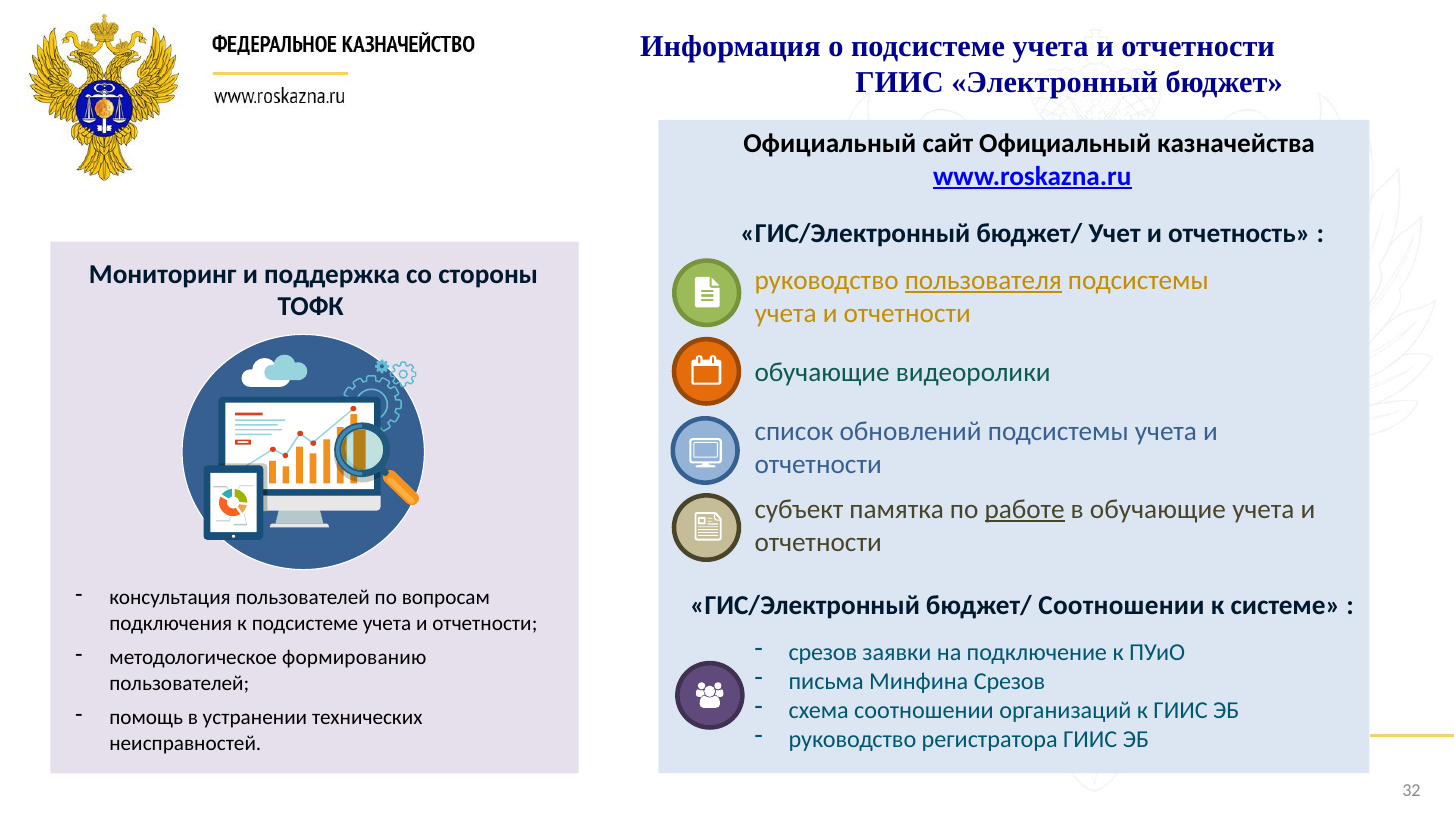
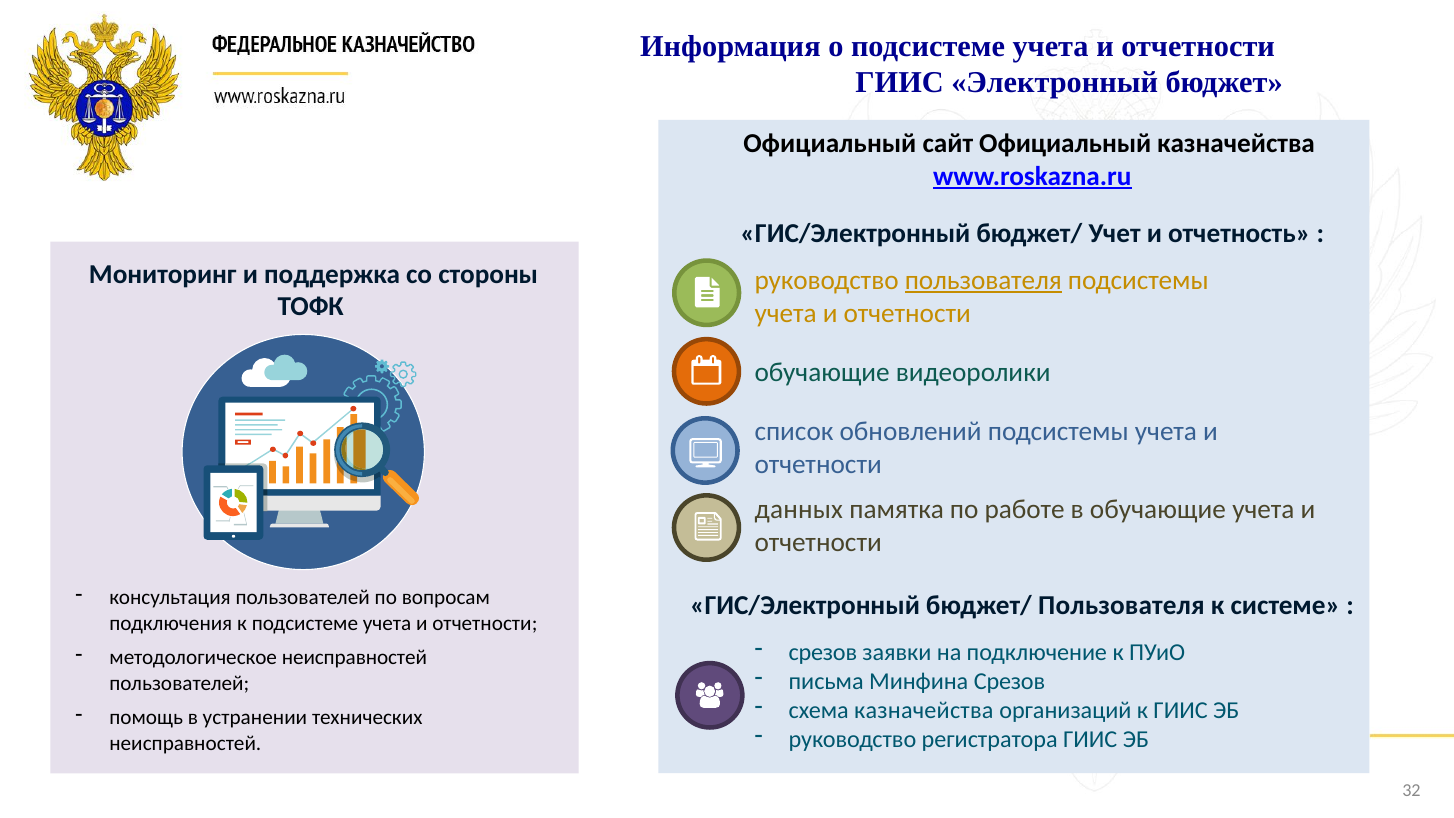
субъект: субъект -> данных (799, 509)
работе underline: present -> none (1025, 509)
бюджет/ Соотношении: Соотношении -> Пользователя (1121, 606)
методологическое формированию: формированию -> неисправностей (354, 657)
схема соотношении: соотношении -> казначейства (924, 711)
